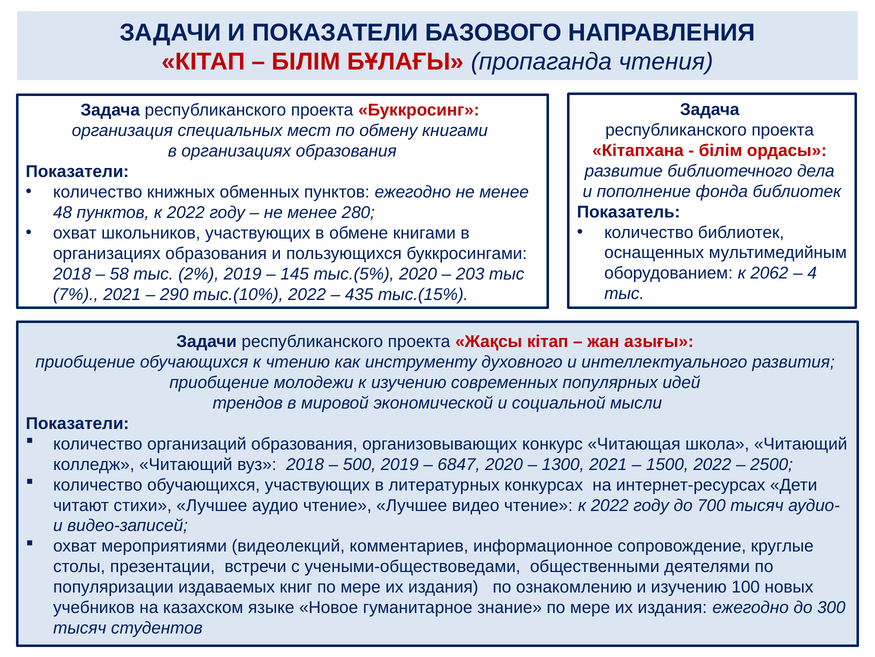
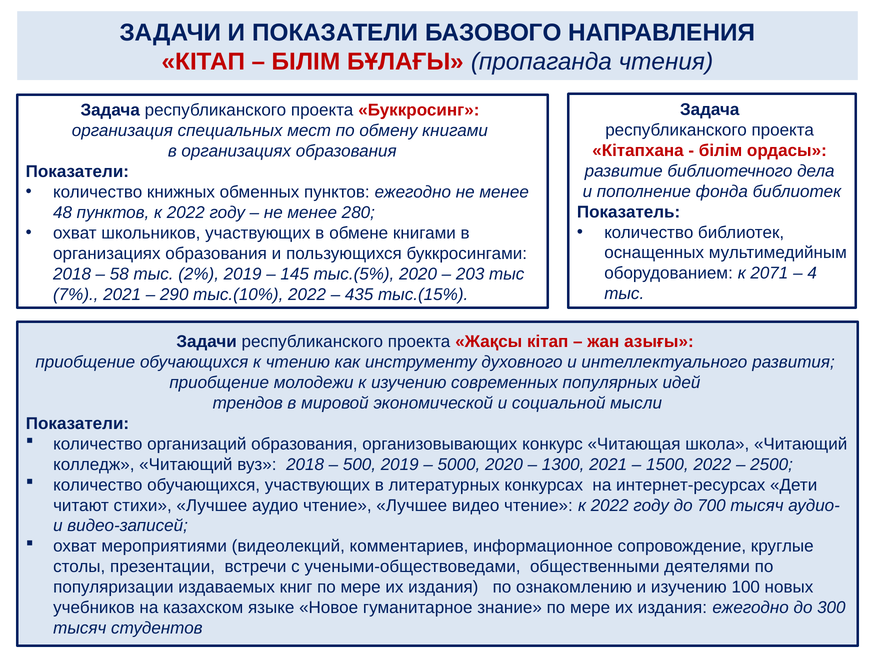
2062: 2062 -> 2071 (769, 273)
6847: 6847 -> 5000 (459, 464)
